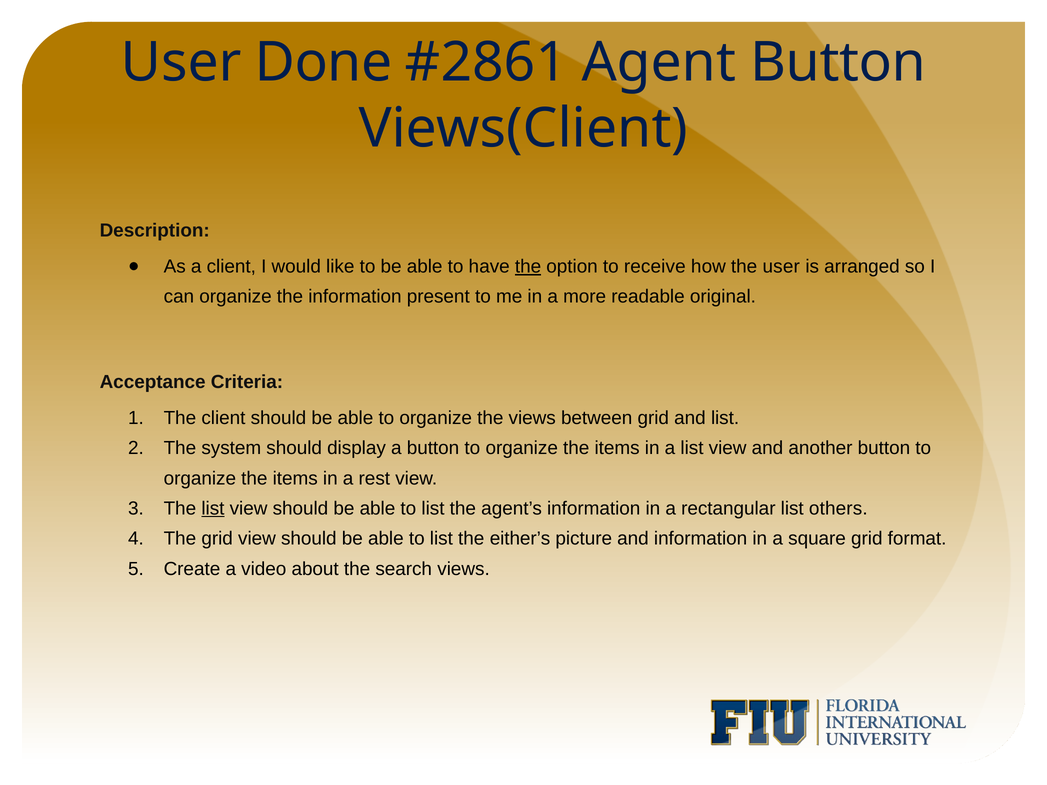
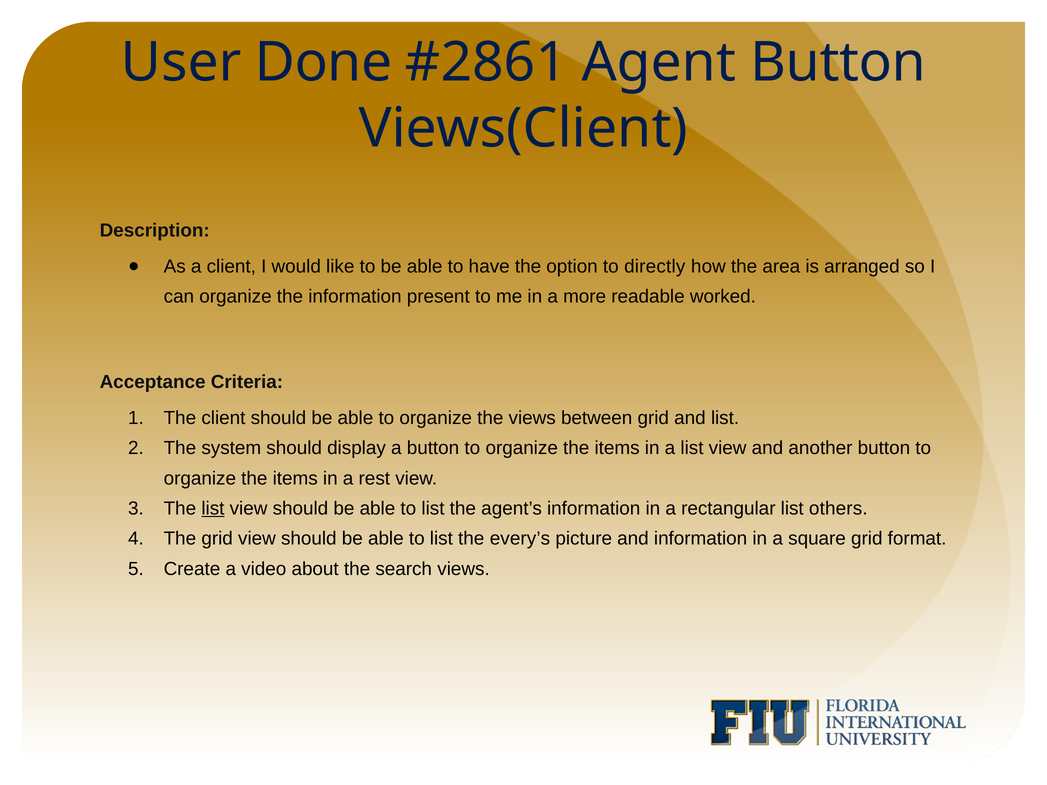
the underline: present -> none (528, 267)
receive: receive -> directly (655, 267)
the user: user -> area (781, 267)
original: original -> worked (723, 297)
either’s: either’s -> every’s (520, 539)
